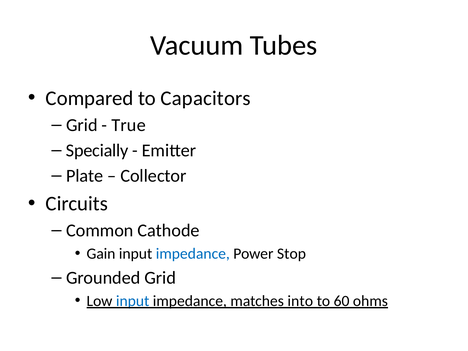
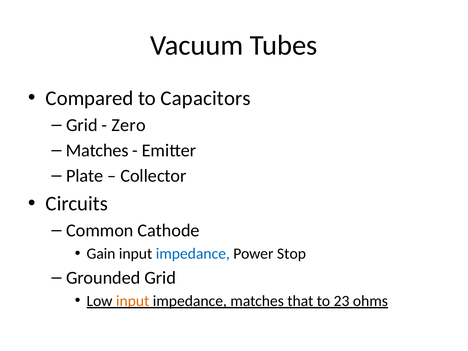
True: True -> Zero (129, 125)
Specially: Specially -> Matches (97, 150)
input colour: blue -> orange (133, 301)
into: into -> that (300, 301)
60: 60 -> 23 (342, 301)
